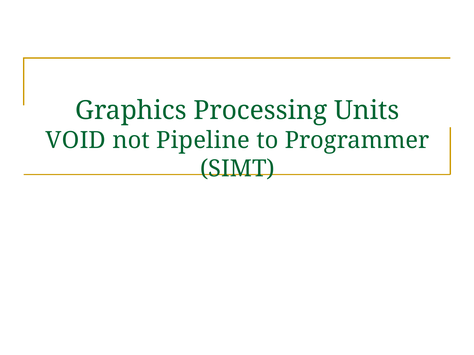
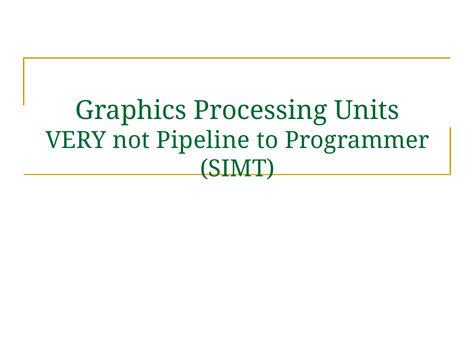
VOID: VOID -> VERY (76, 140)
